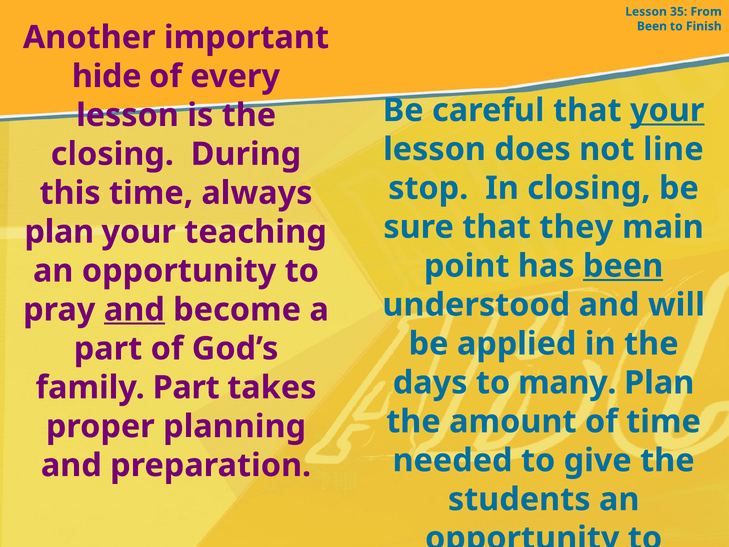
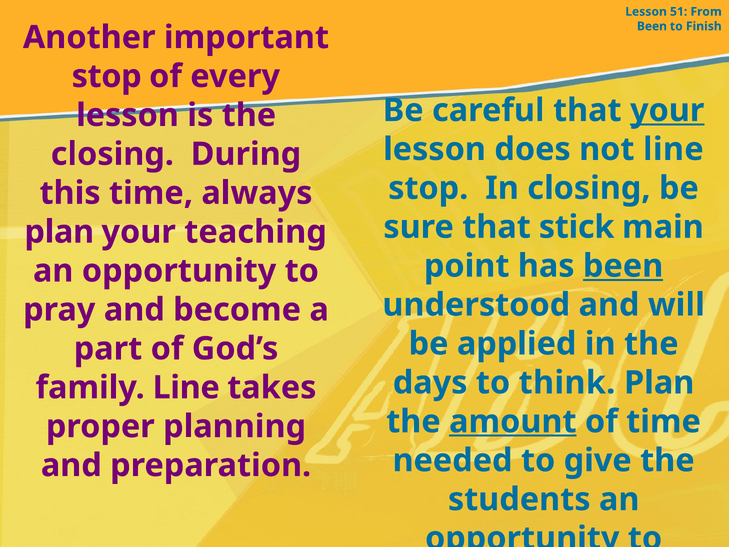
35: 35 -> 51 (679, 12)
hide: hide -> stop (107, 76)
they: they -> stick (577, 227)
and underline: present -> none (134, 310)
many: many -> think (567, 383)
family Part: Part -> Line (186, 387)
amount underline: none -> present (513, 421)
